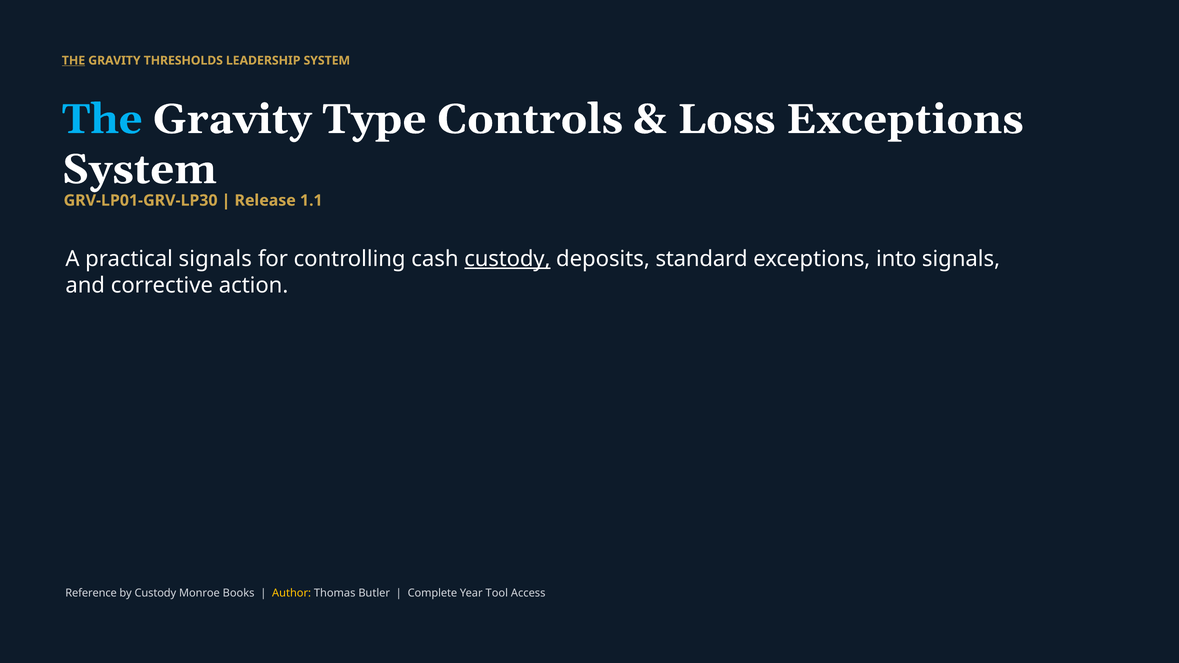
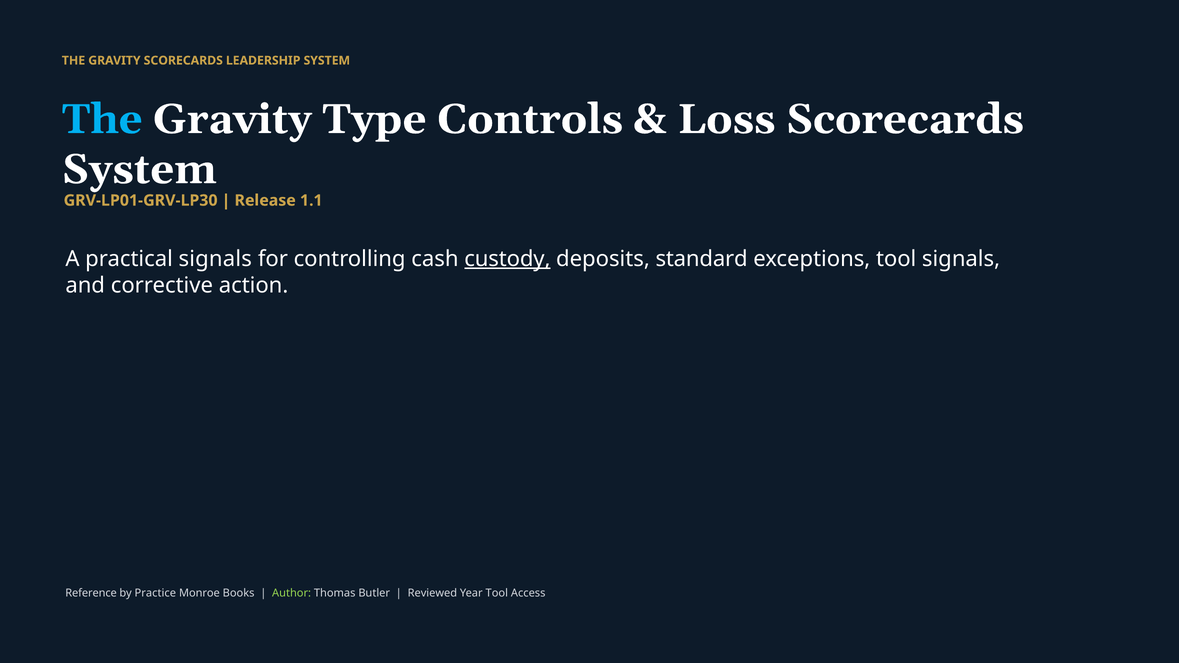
THE underline: present -> none (74, 61)
GRAVITY THRESHOLDS: THRESHOLDS -> SCORECARDS (183, 61)
Loss Exceptions: Exceptions -> Scorecards (905, 119)
exceptions into: into -> tool (896, 259)
by Custody: Custody -> Practice (155, 593)
Author colour: yellow -> light green (292, 593)
Complete: Complete -> Reviewed (432, 593)
